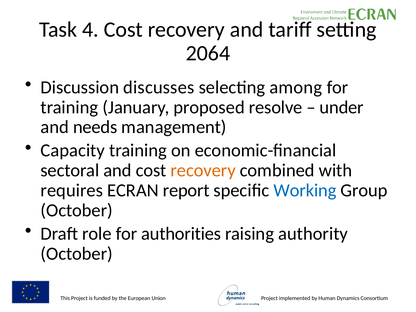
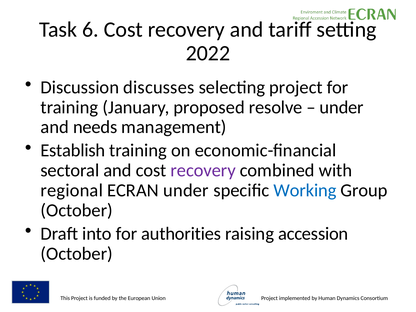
4: 4 -> 6 (90, 29)
2064: 2064 -> 2022 (208, 53)
selecting among: among -> project (296, 87)
Capacity: Capacity -> Establish (73, 151)
recovery colour: orange -> purple (203, 171)
requires: requires -> regional (72, 190)
ECRAN report: report -> under (186, 190)
role: role -> into (97, 234)
authority: authority -> accession (313, 234)
